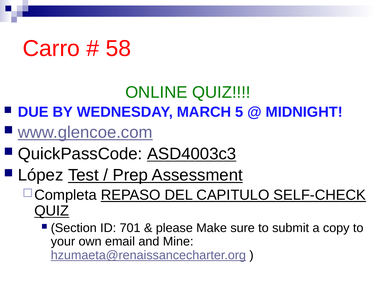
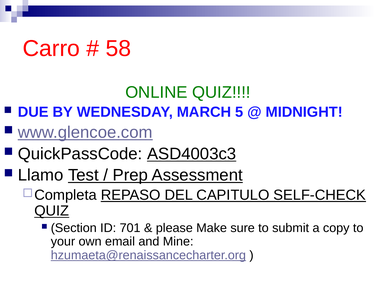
López: López -> Llamo (41, 175)
